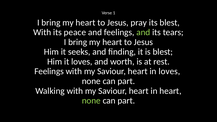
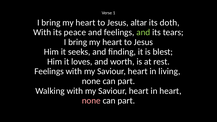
pray: pray -> altar (139, 23)
its blest: blest -> doth (170, 23)
in loves: loves -> living (169, 71)
none colour: light green -> pink (91, 101)
